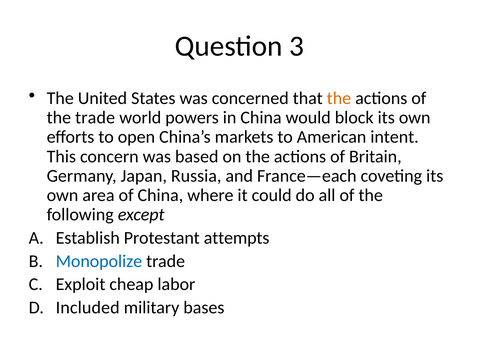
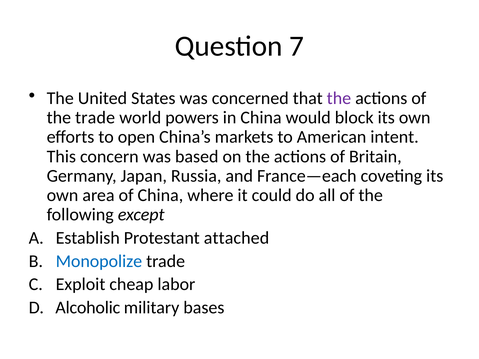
3: 3 -> 7 (297, 46)
the colour: orange -> purple (339, 98)
attempts: attempts -> attached (237, 238)
Included: Included -> Alcoholic (88, 308)
